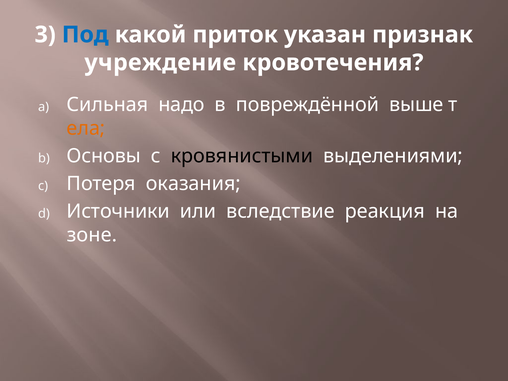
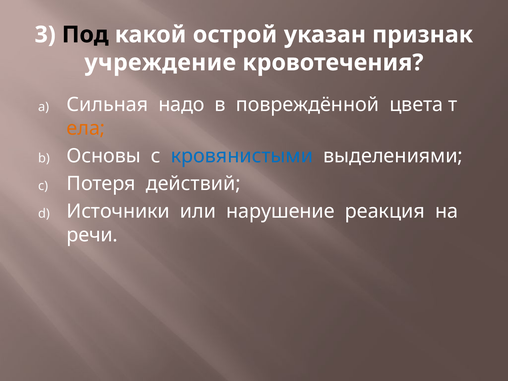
Под colour: blue -> black (85, 35)
приток: приток -> острой (235, 35)
выше: выше -> цвета (416, 105)
кровянистыми colour: black -> blue (242, 156)
оказания: оказания -> действий (193, 184)
вследствие: вследствие -> нарушение (280, 211)
зоне: зоне -> речи (92, 235)
